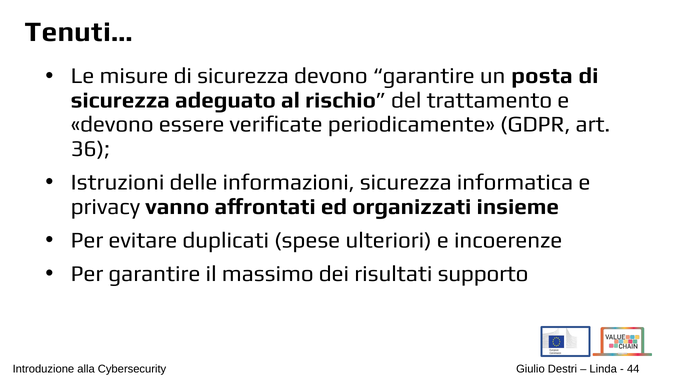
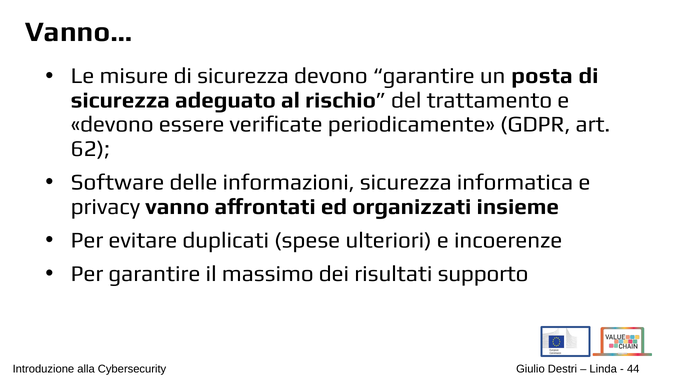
Tenuti…: Tenuti… -> Vanno… (79, 32)
36: 36 -> 62 (90, 149)
Istruzioni: Istruzioni -> Software (118, 182)
